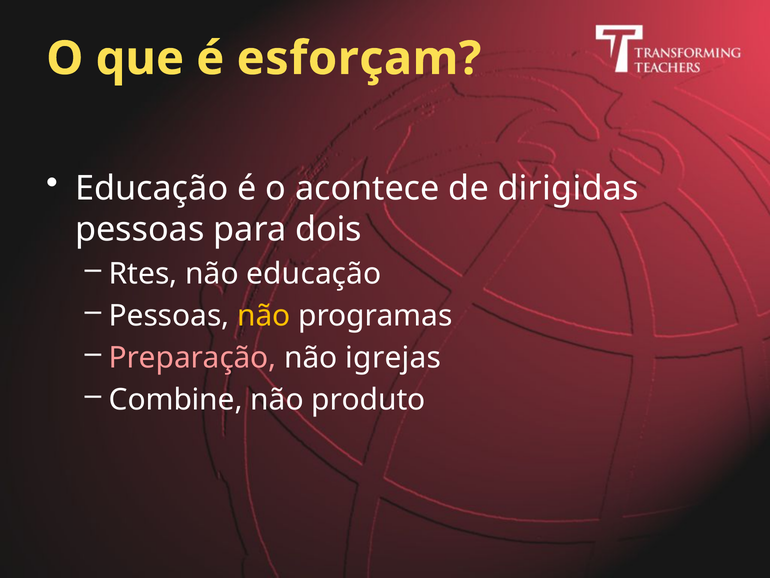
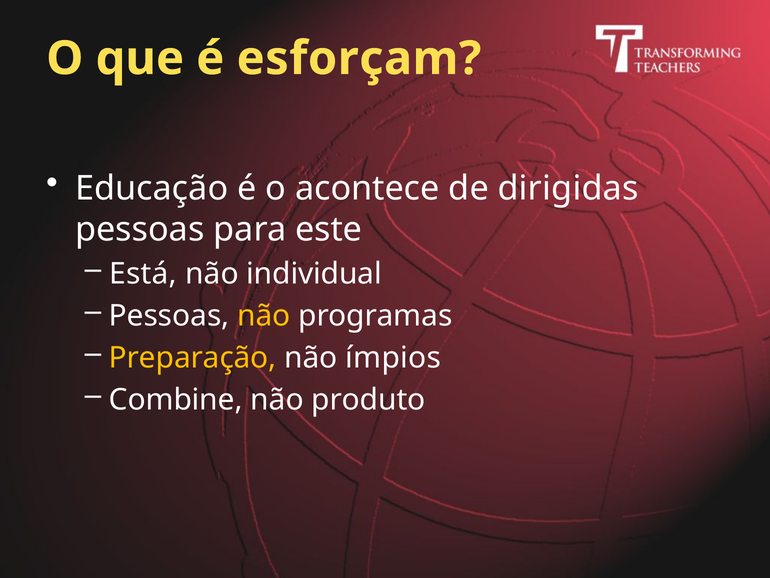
dois: dois -> este (329, 229)
Rtes: Rtes -> Está (143, 273)
não educação: educação -> individual (314, 273)
Preparação colour: pink -> yellow (193, 357)
igrejas: igrejas -> ímpios (393, 357)
